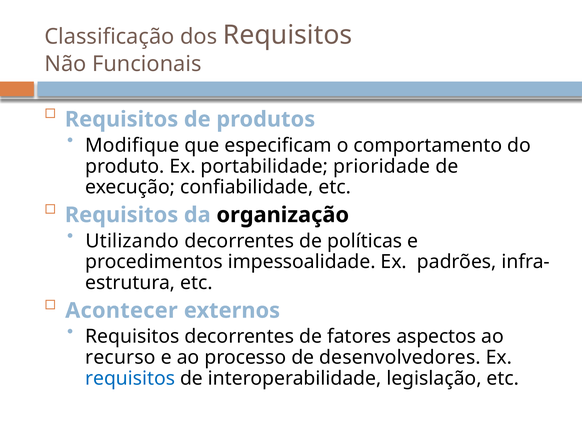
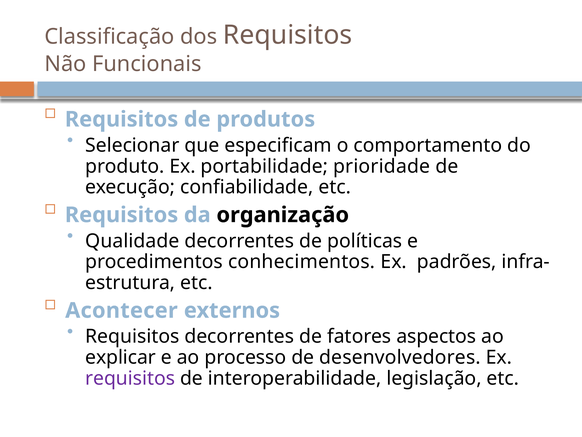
Modifique: Modifique -> Selecionar (132, 145)
Utilizando: Utilizando -> Qualidade (132, 241)
impessoalidade: impessoalidade -> conhecimentos (302, 262)
recurso: recurso -> explicar (121, 357)
requisitos colour: blue -> purple (130, 378)
